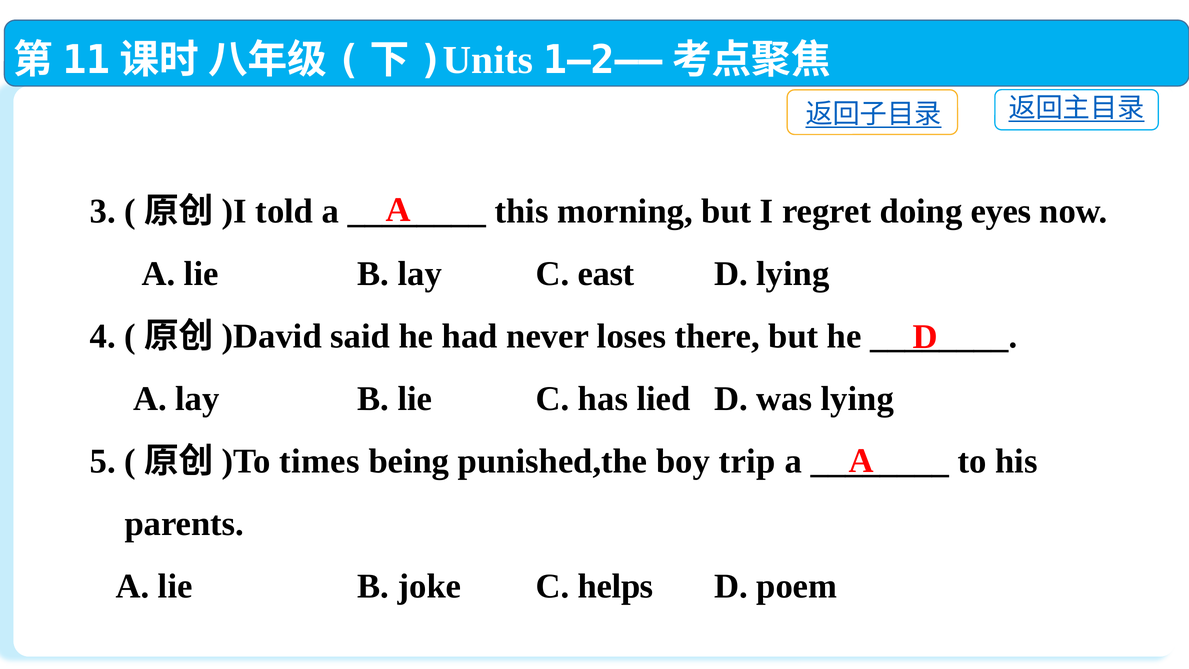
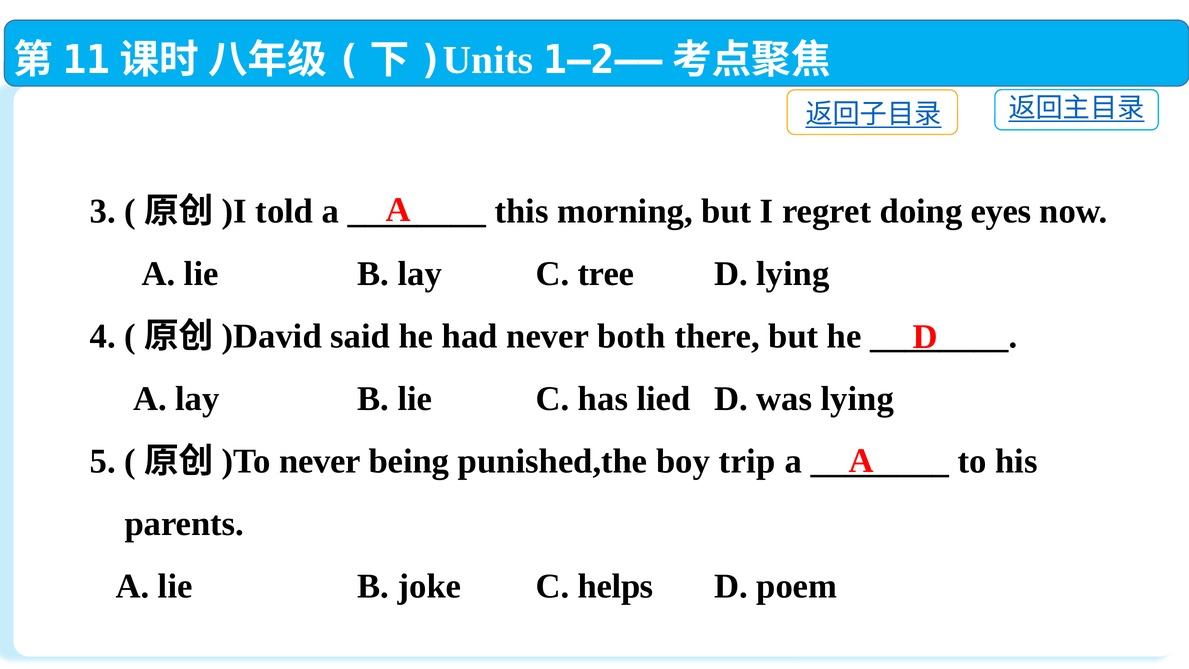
east: east -> tree (606, 274)
loses: loses -> both (631, 336)
times: times -> never (320, 461)
